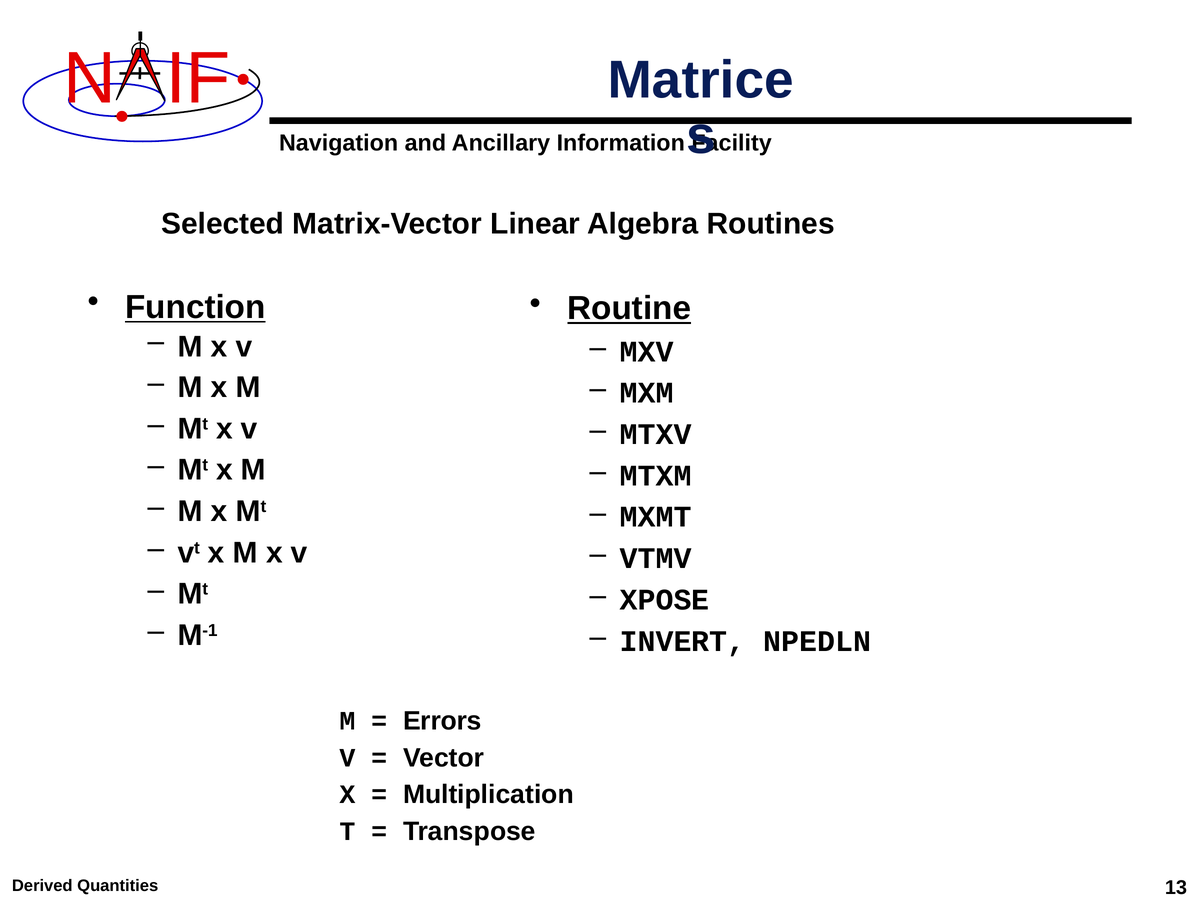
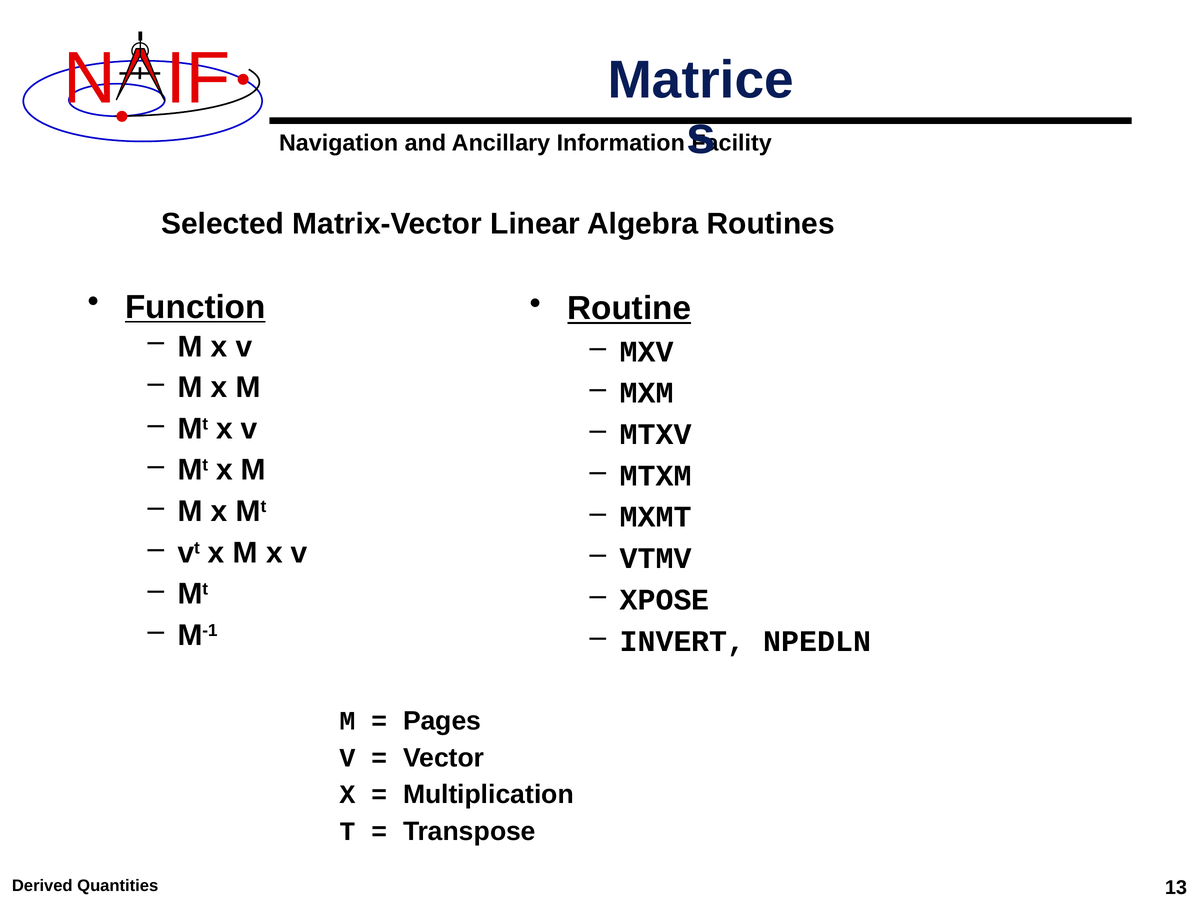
Errors: Errors -> Pages (442, 721)
